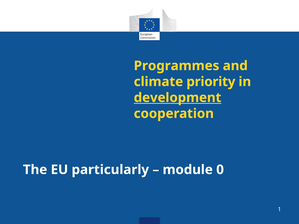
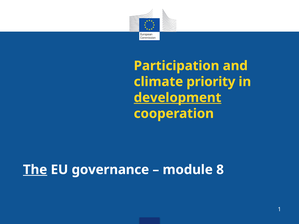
Programmes: Programmes -> Participation (177, 66)
The underline: none -> present (35, 170)
particularly: particularly -> governance (110, 170)
0: 0 -> 8 (220, 170)
